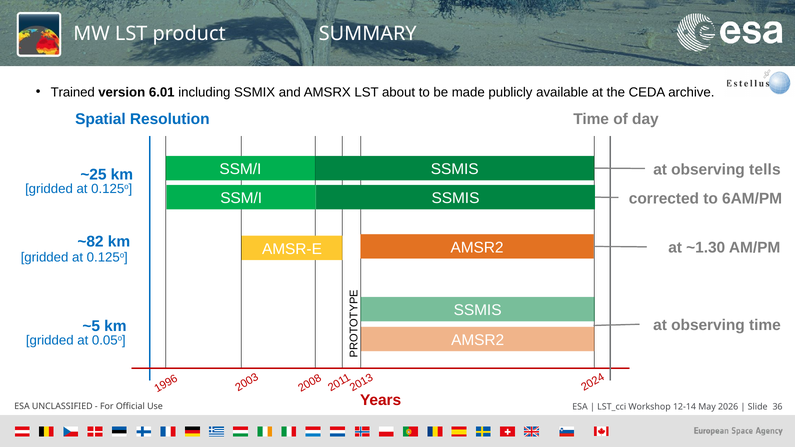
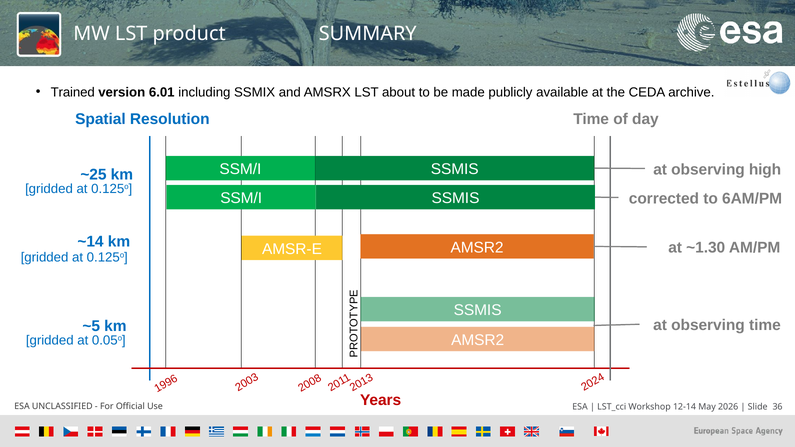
tells: tells -> high (765, 170)
~82: ~82 -> ~14 (91, 242)
